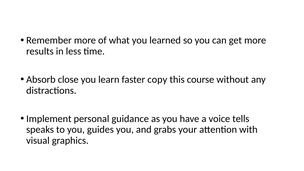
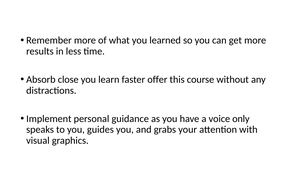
copy: copy -> offer (157, 80)
tells: tells -> only (241, 119)
